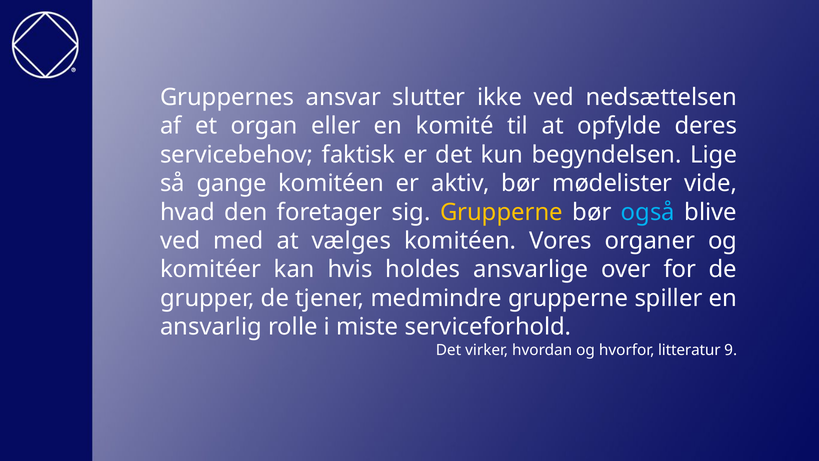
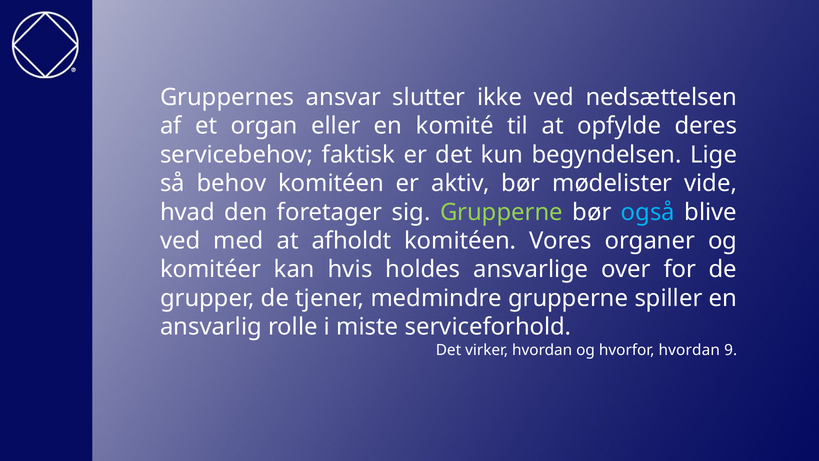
gange: gange -> behov (231, 183)
Grupperne colour: yellow -> light green (501, 212)
vælges: vælges -> afholdt (351, 241)
hvorfor litteratur: litteratur -> hvordan (689, 350)
